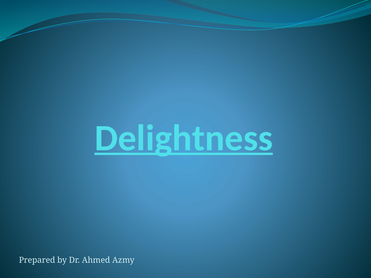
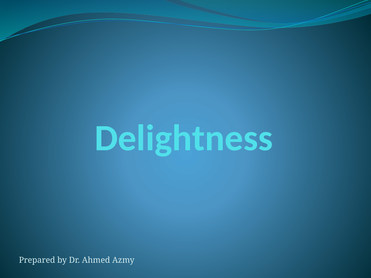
Delightness underline: present -> none (184, 138)
